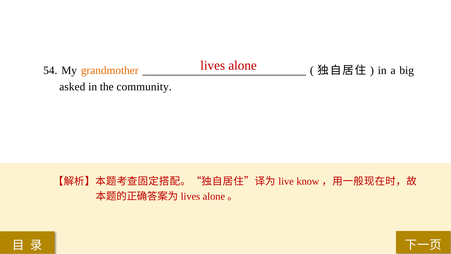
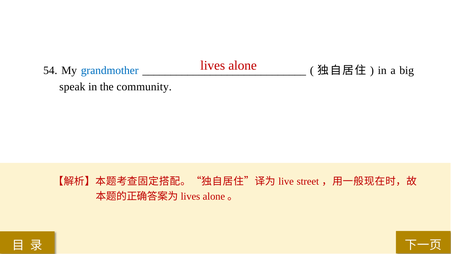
grandmother colour: orange -> blue (110, 70)
asked: asked -> speak (72, 87)
know: know -> street (308, 181)
